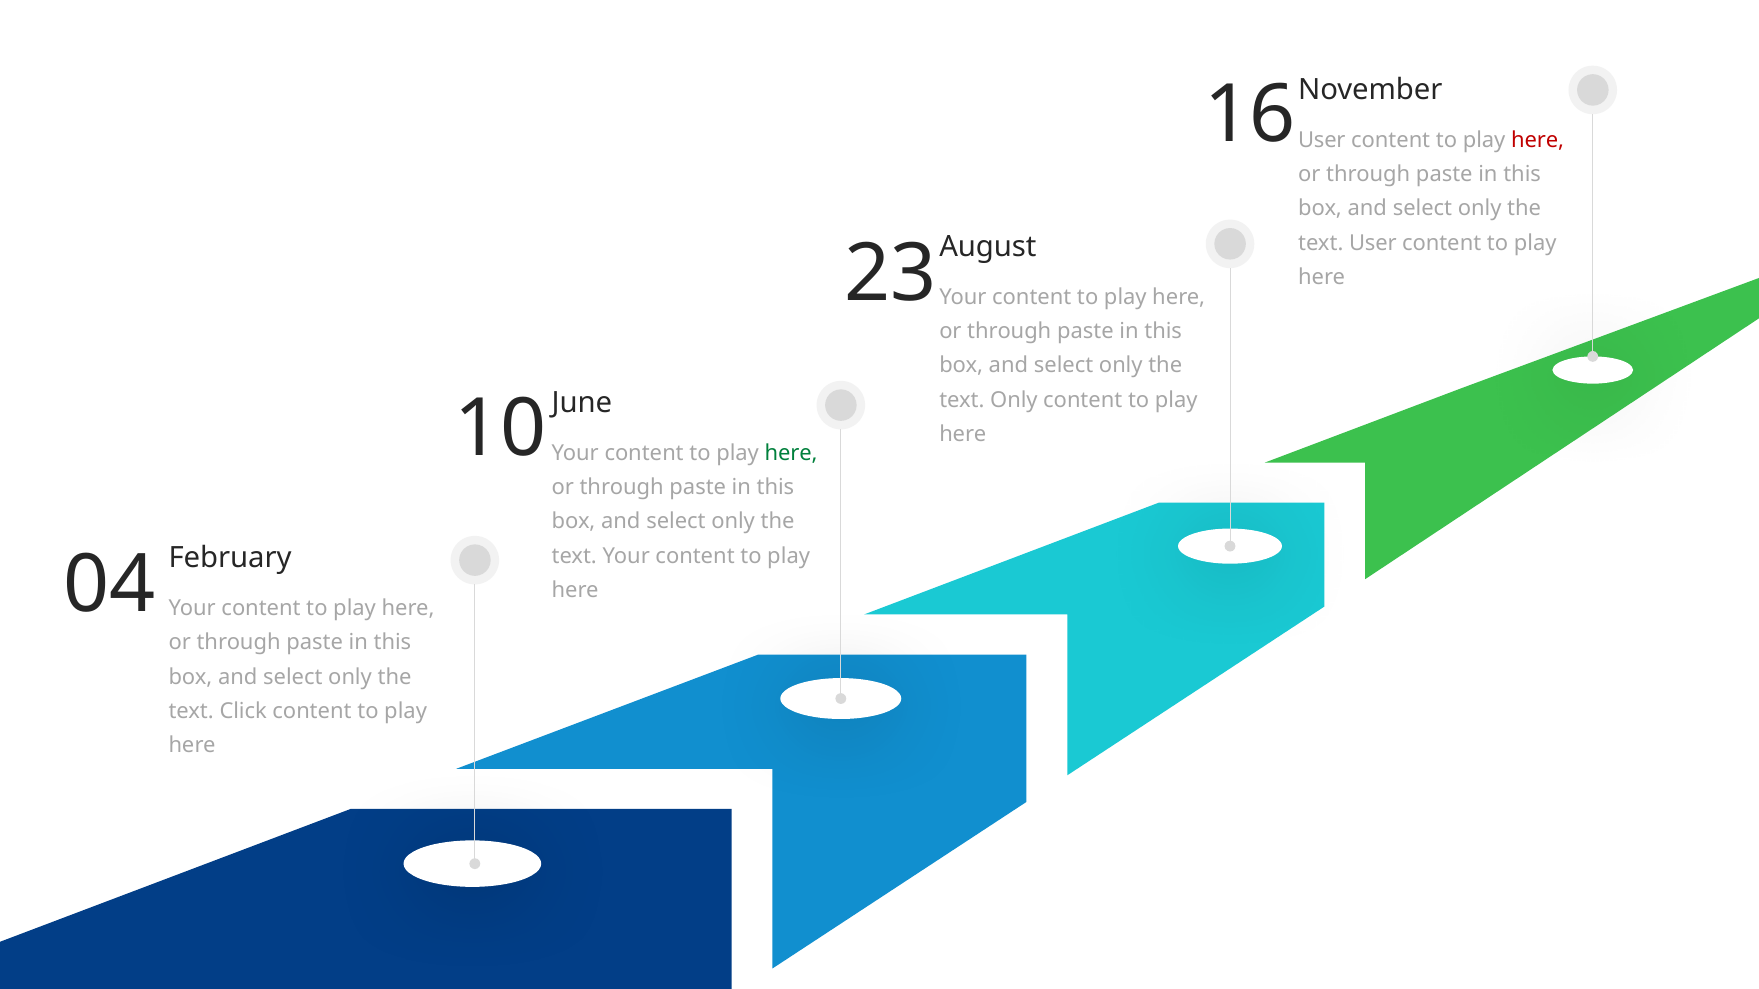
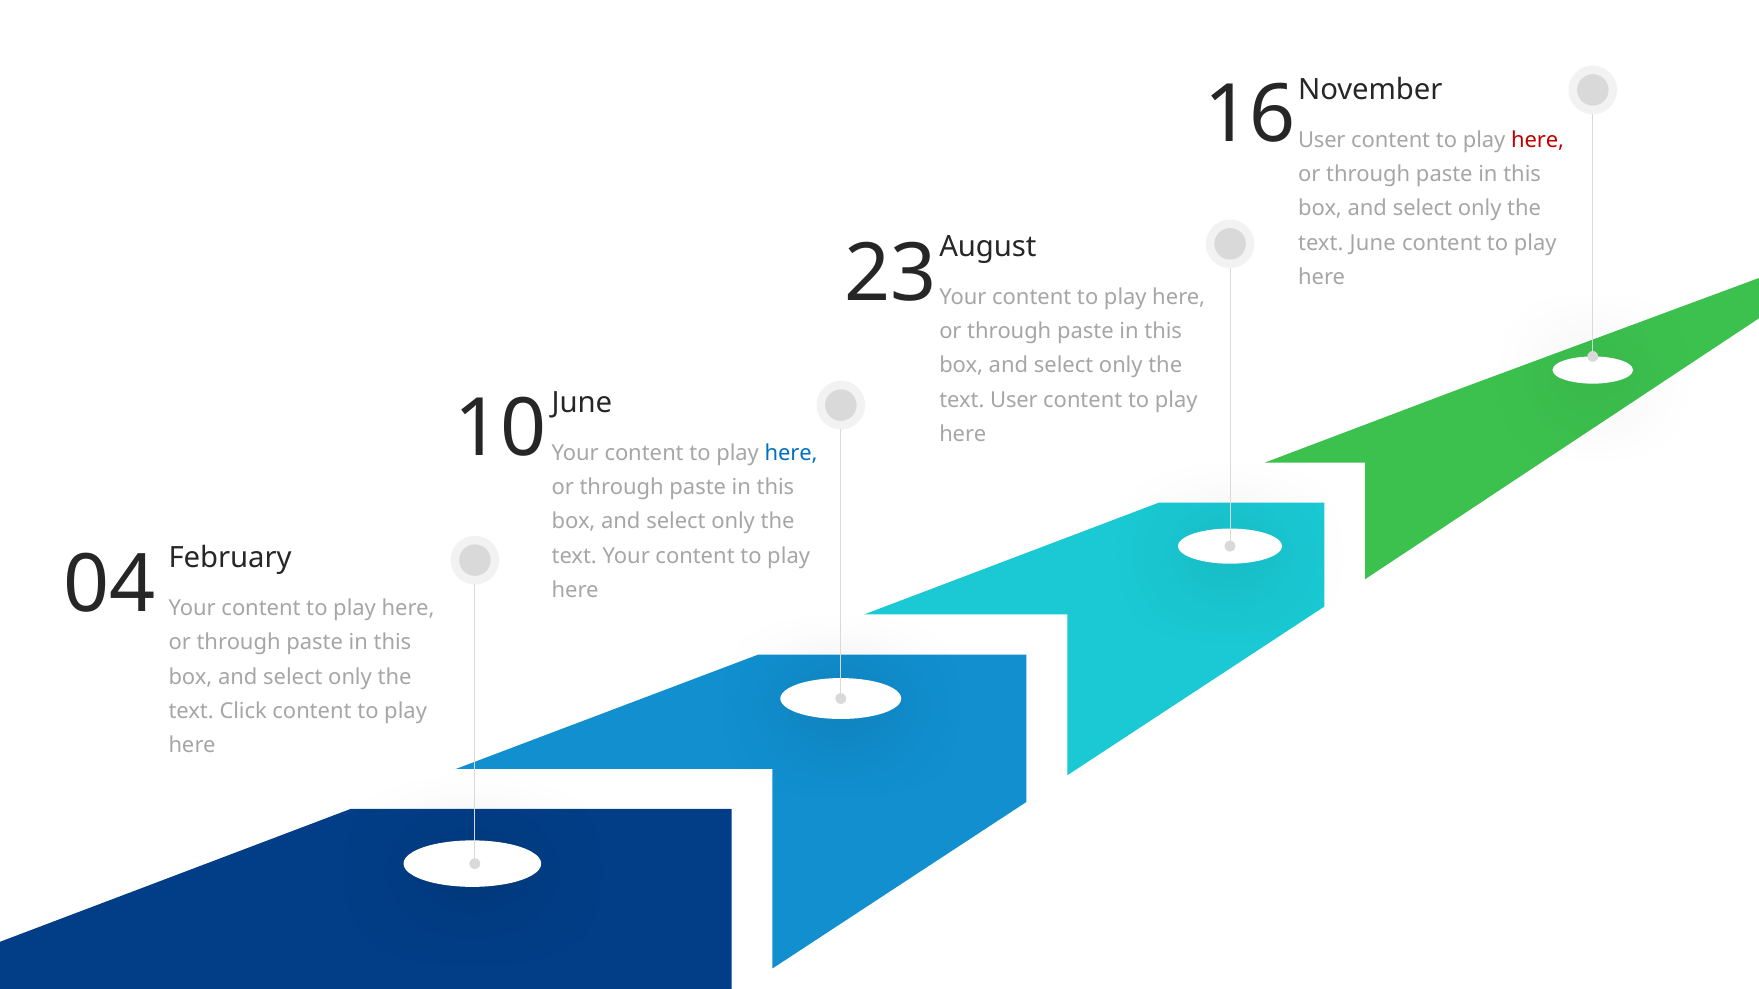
text User: User -> June (1373, 243)
text Only: Only -> User (1014, 400)
here colour: green -> blue (791, 453)
